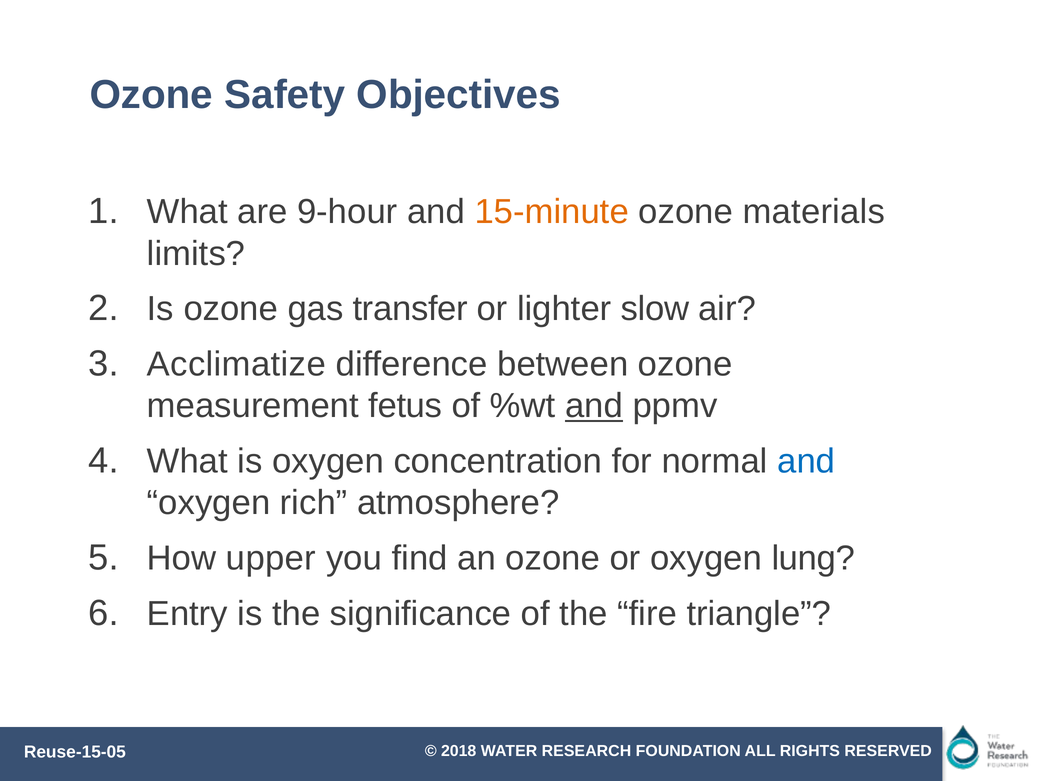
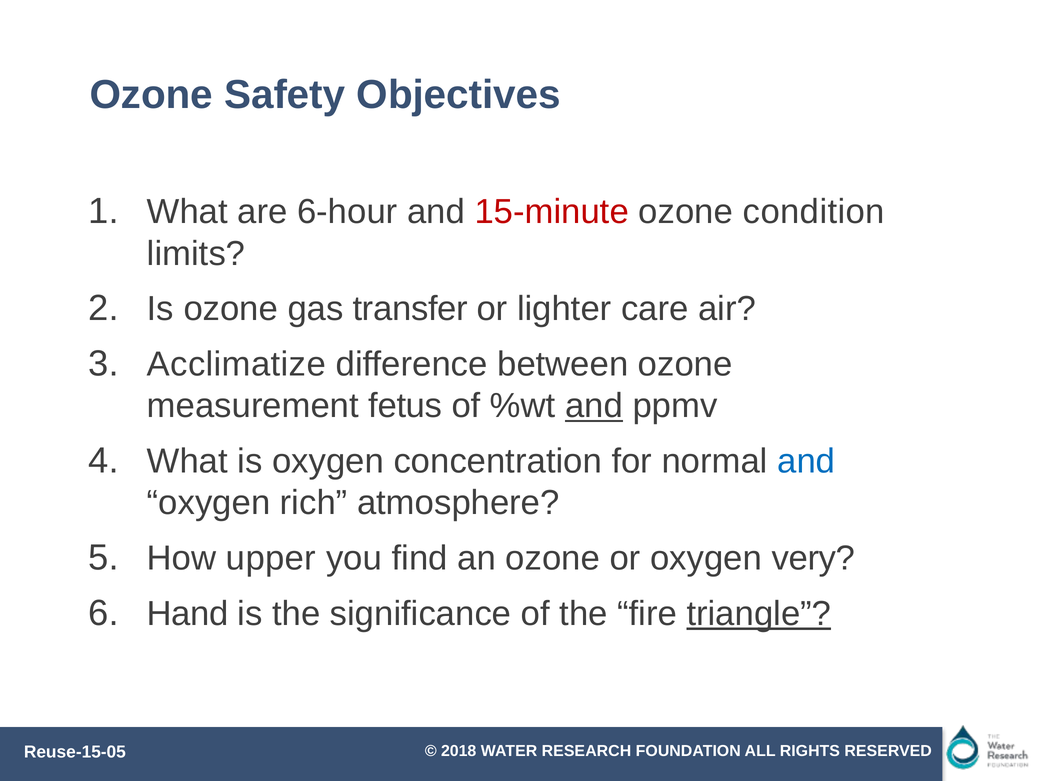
9-hour: 9-hour -> 6-hour (347, 212)
15-minute colour: orange -> red (552, 212)
materials: materials -> condition (814, 212)
slow: slow -> care (655, 309)
lung: lung -> very (813, 558)
Entry: Entry -> Hand (188, 614)
triangle underline: none -> present (759, 614)
